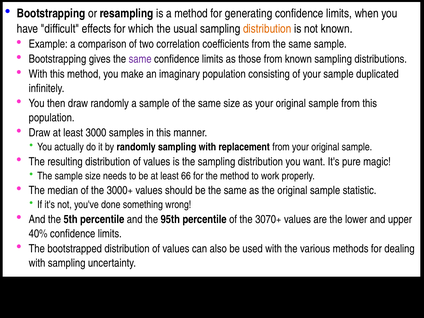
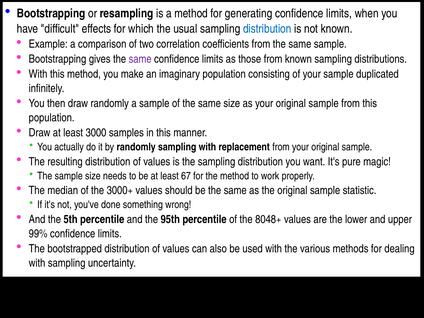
distribution colour: orange -> blue (267, 29)
66: 66 -> 67 (186, 176)
3070+: 3070+ -> 8048+ (268, 219)
40%: 40% -> 99% (38, 234)
